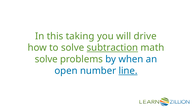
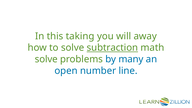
drive: drive -> away (145, 36)
when: when -> many (131, 59)
line underline: present -> none (128, 71)
